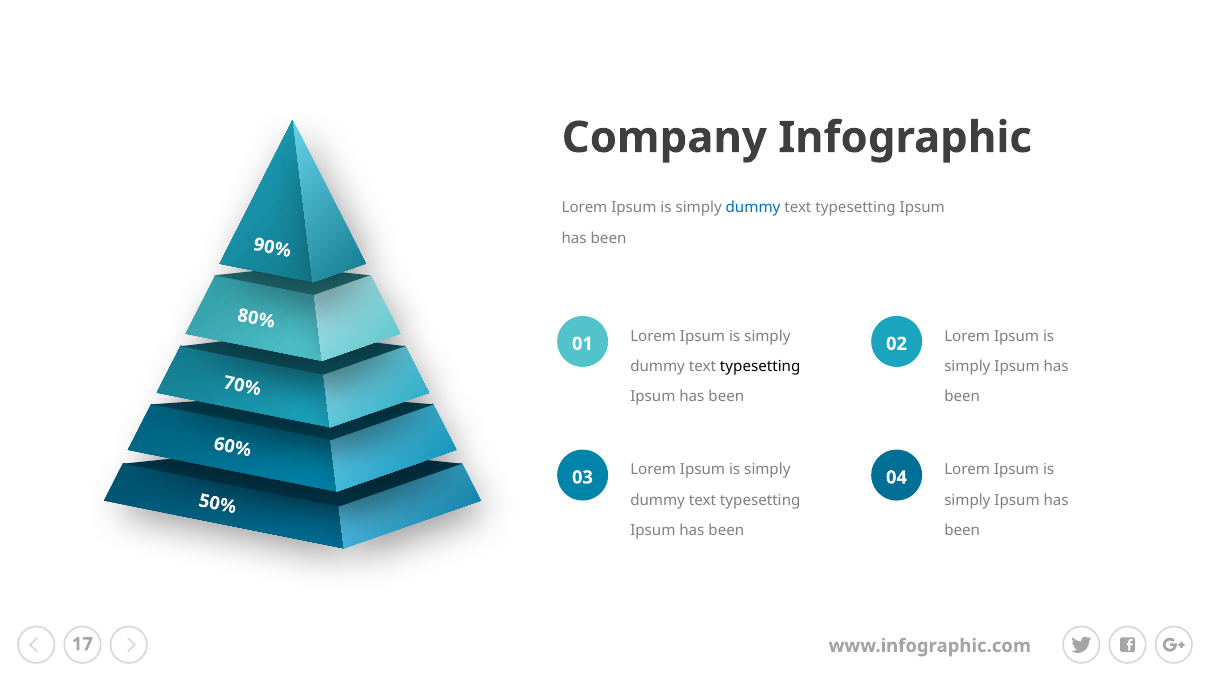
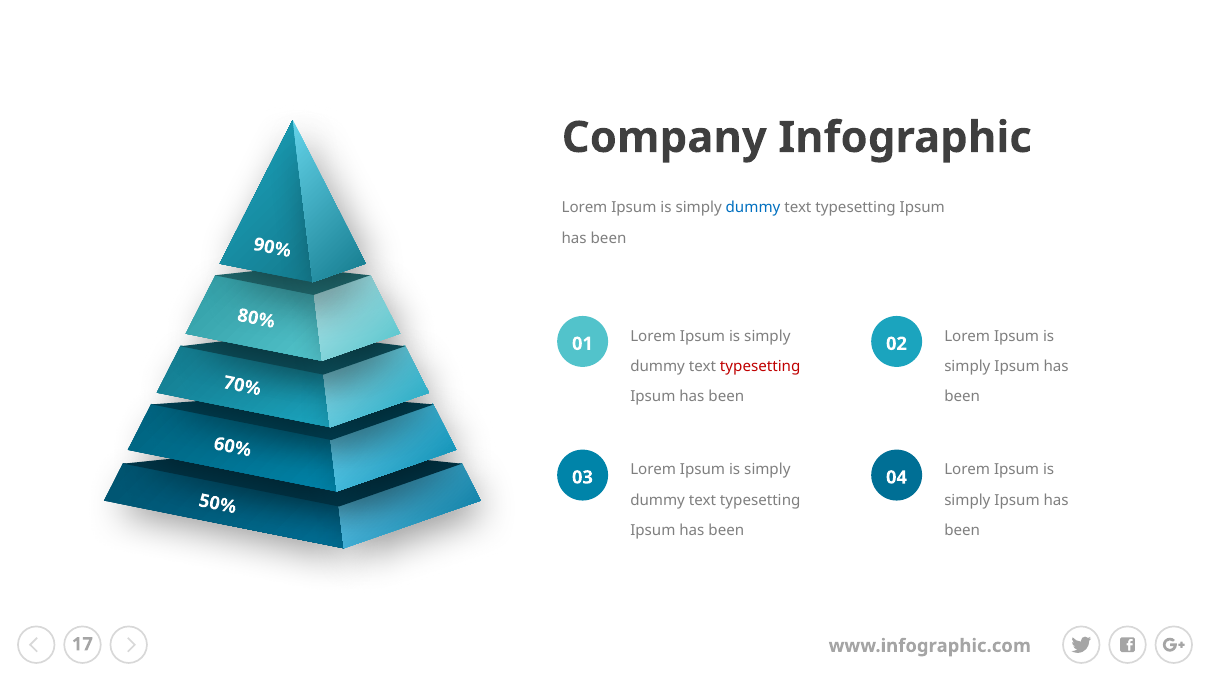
typesetting colour: black -> red (760, 366)
